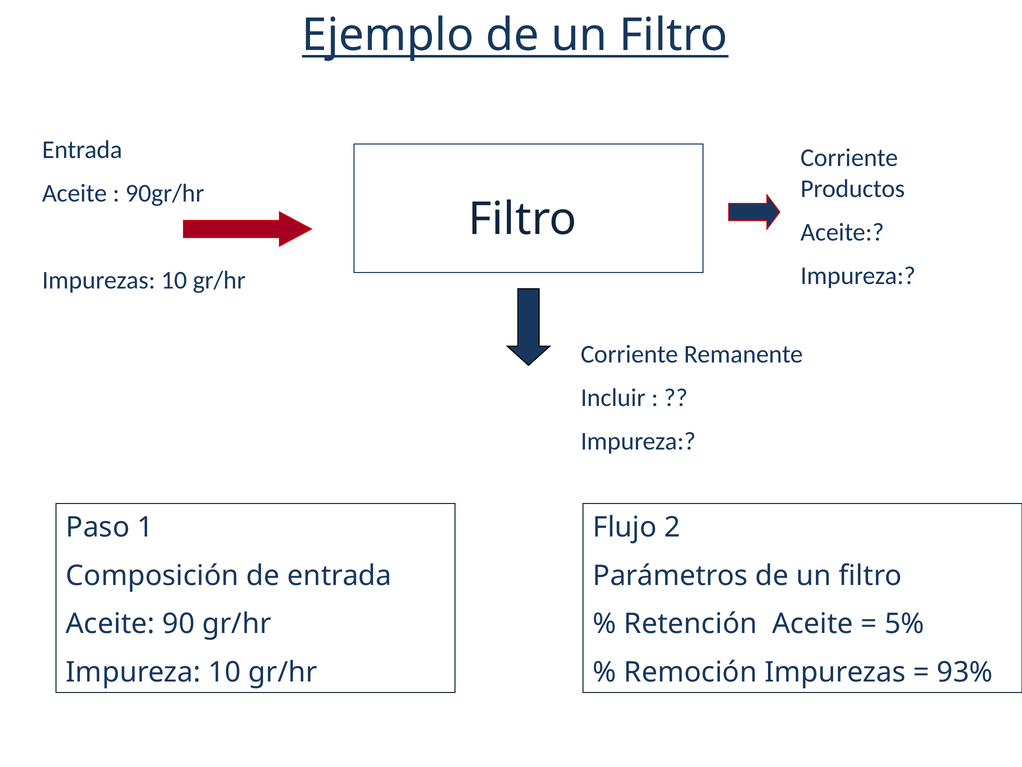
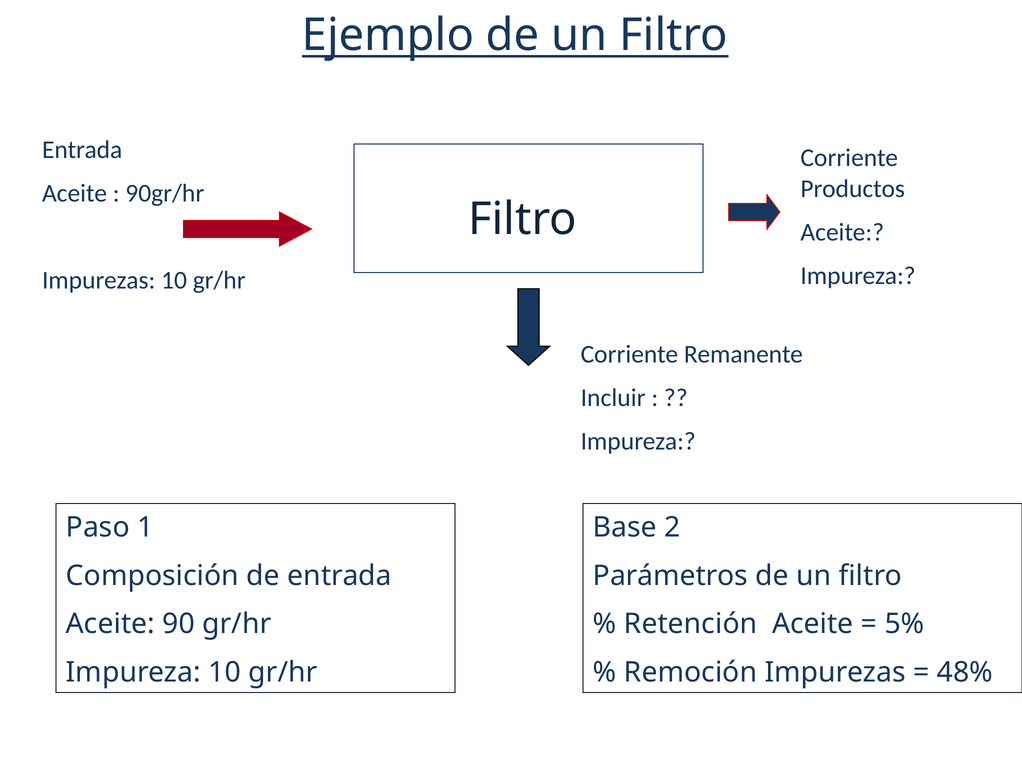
Flujo: Flujo -> Base (625, 527)
93%: 93% -> 48% (965, 672)
